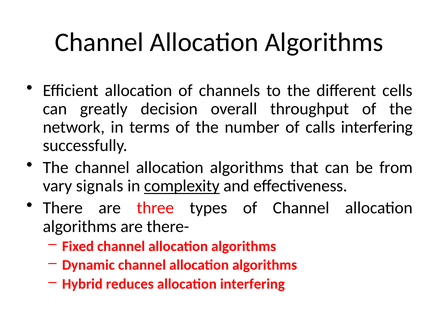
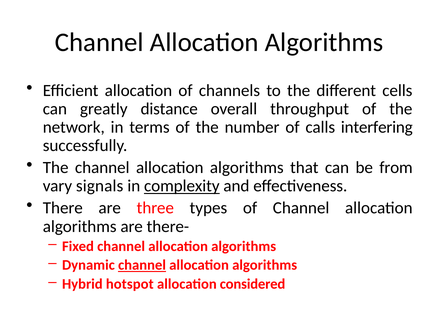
decision: decision -> distance (169, 109)
channel underline: none -> present (142, 265)
reduces: reduces -> hotspot (130, 284)
allocation interfering: interfering -> considered (253, 284)
